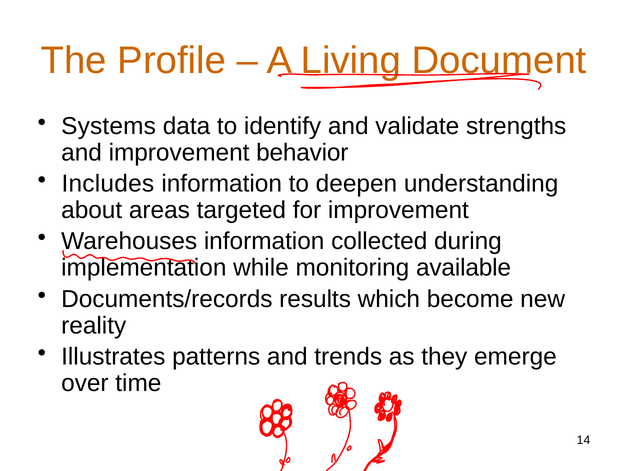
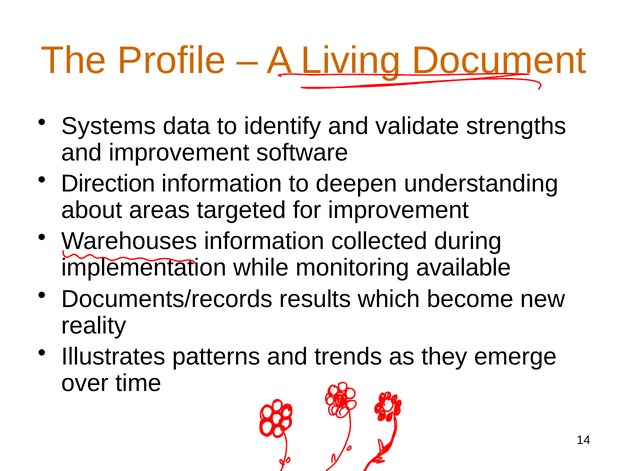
behavior: behavior -> software (302, 152)
Includes: Includes -> Direction (108, 184)
